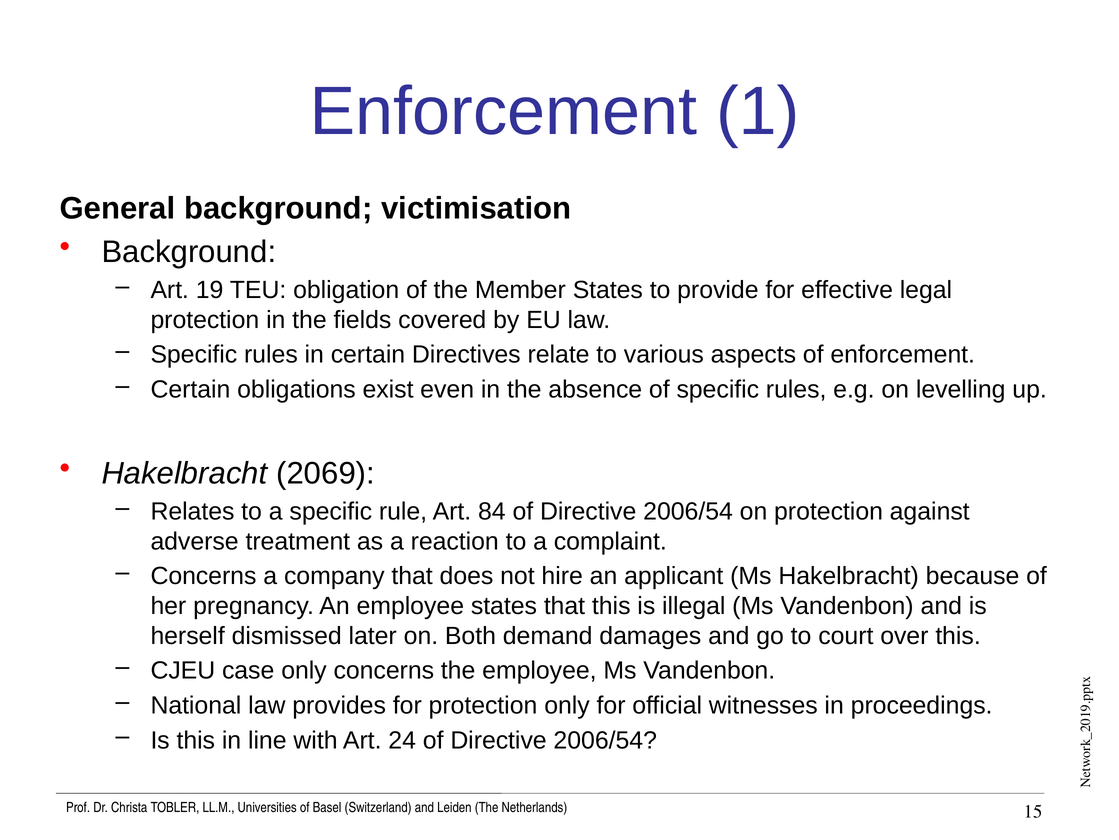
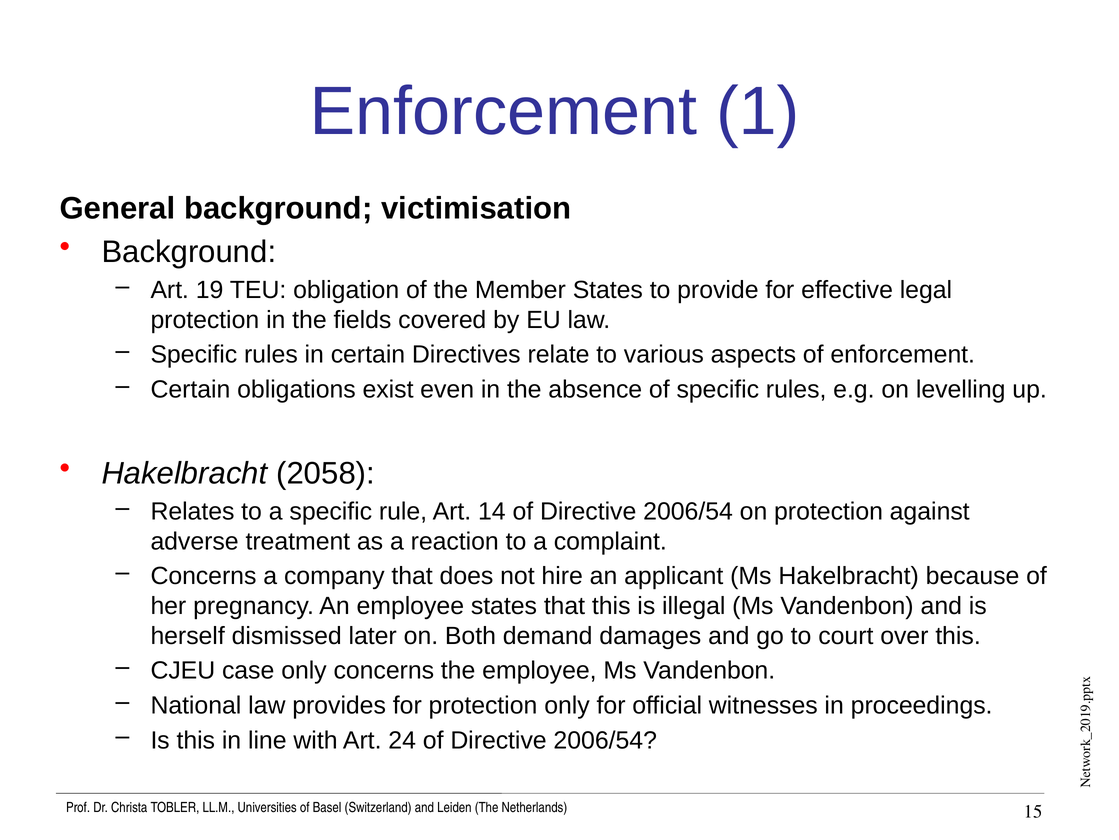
2069: 2069 -> 2058 (326, 473)
84: 84 -> 14 (492, 511)
